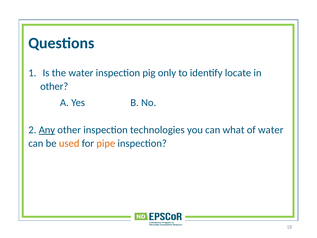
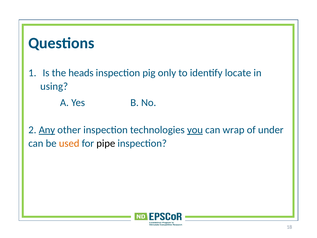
the water: water -> heads (81, 73)
other: other -> using (54, 86)
you underline: none -> present (195, 130)
what: what -> wrap (234, 130)
of water: water -> under (271, 130)
pipe colour: orange -> black (106, 143)
